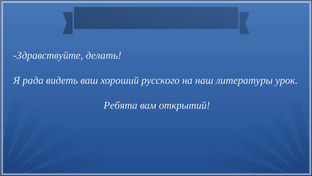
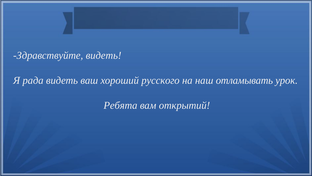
Здравствуйте делать: делать -> видеть (104, 55)
литературы: литературы -> отламывать (244, 80)
